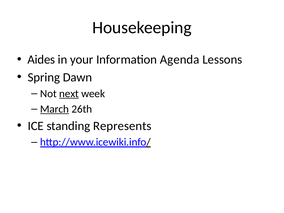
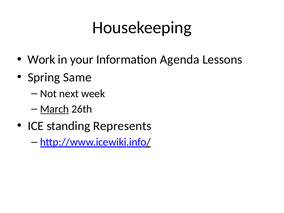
Aides: Aides -> Work (41, 60)
Dawn: Dawn -> Same (77, 77)
next underline: present -> none (69, 94)
